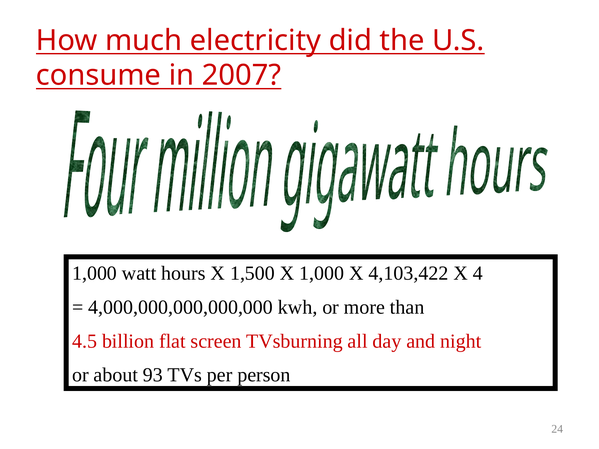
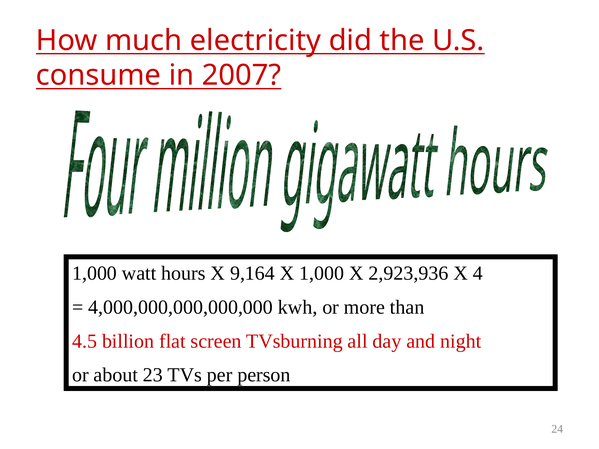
1,500: 1,500 -> 9,164 (252, 273)
4,103,422: 4,103,422 -> 2,923,936 (409, 273)
93: 93 -> 23 (153, 375)
